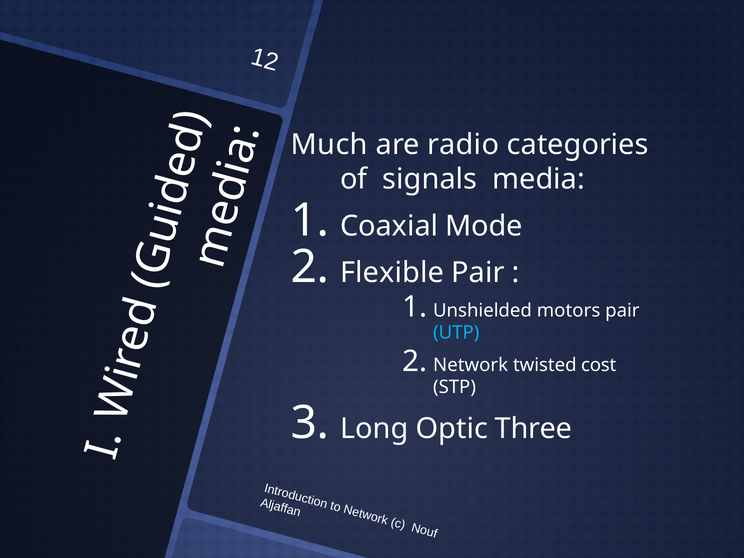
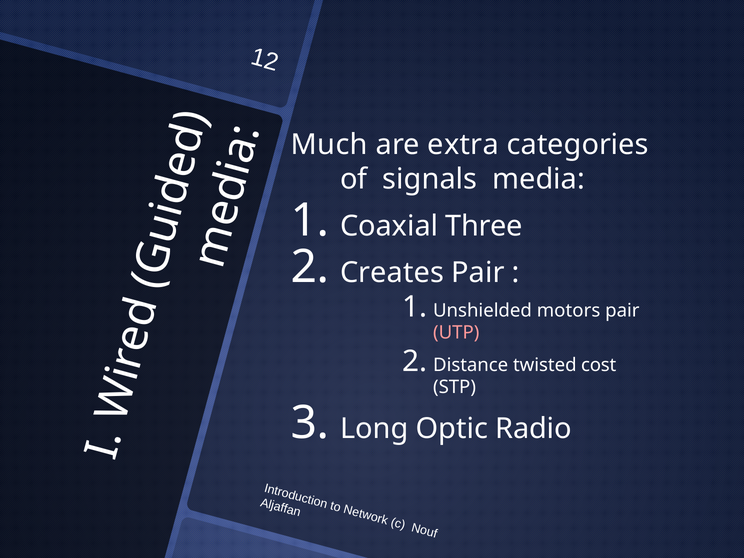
radio: radio -> extra (463, 145)
Mode: Mode -> Three (484, 226)
Flexible: Flexible -> Creates (392, 273)
UTP colour: light blue -> pink (456, 333)
Network: Network -> Distance (471, 365)
Three: Three -> Radio (534, 429)
